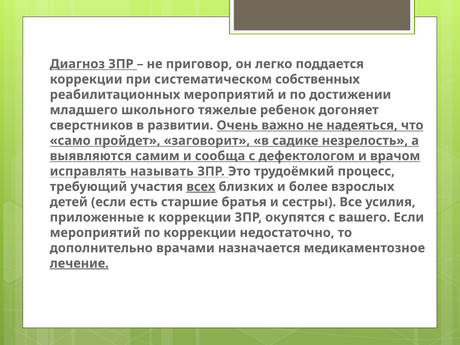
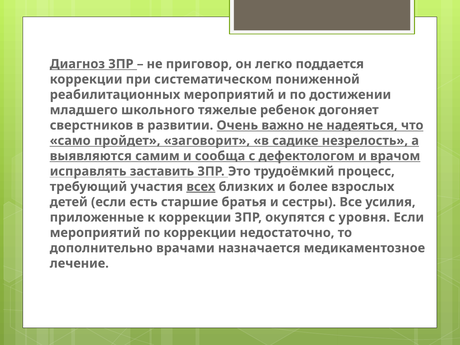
собственных: собственных -> пониженной (318, 79)
называть: называть -> заставить (162, 171)
вашего: вашего -> уровня (364, 217)
лечение underline: present -> none (79, 263)
